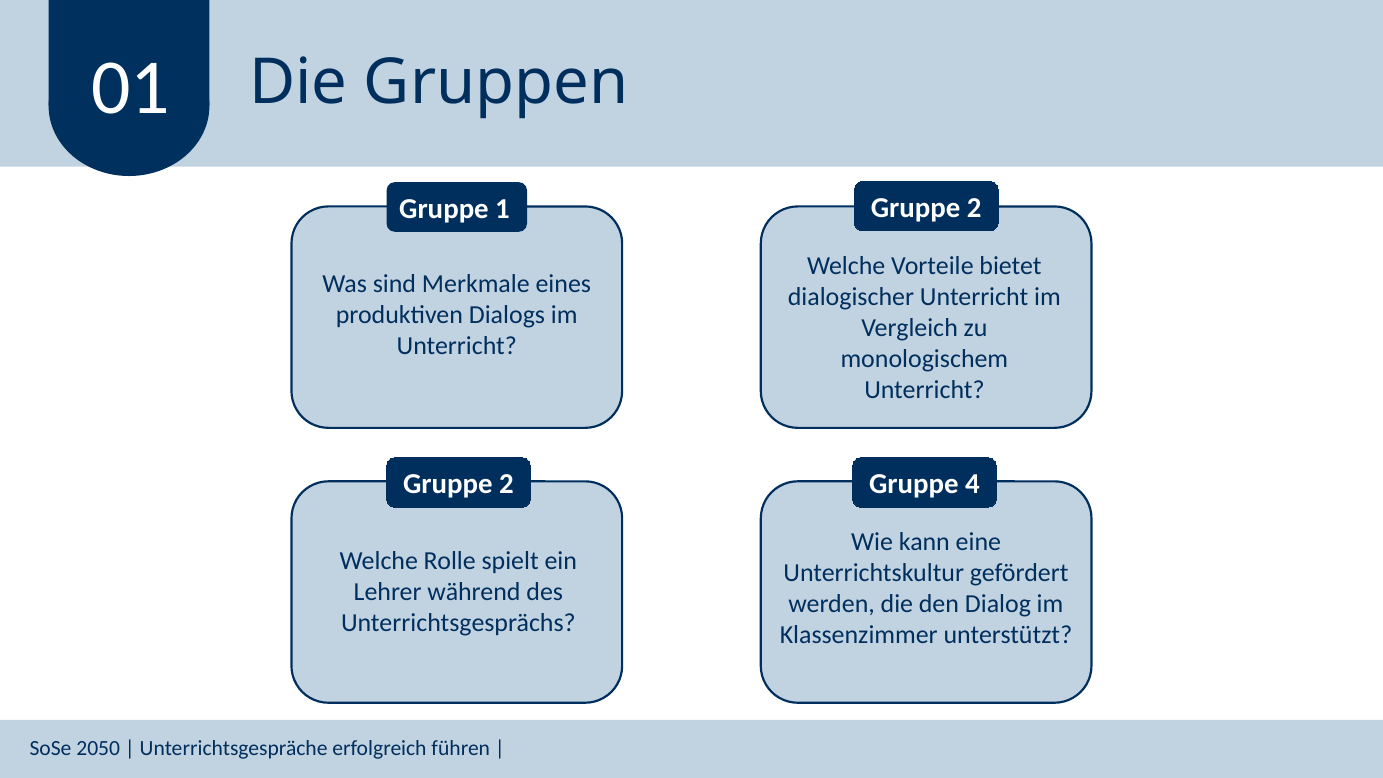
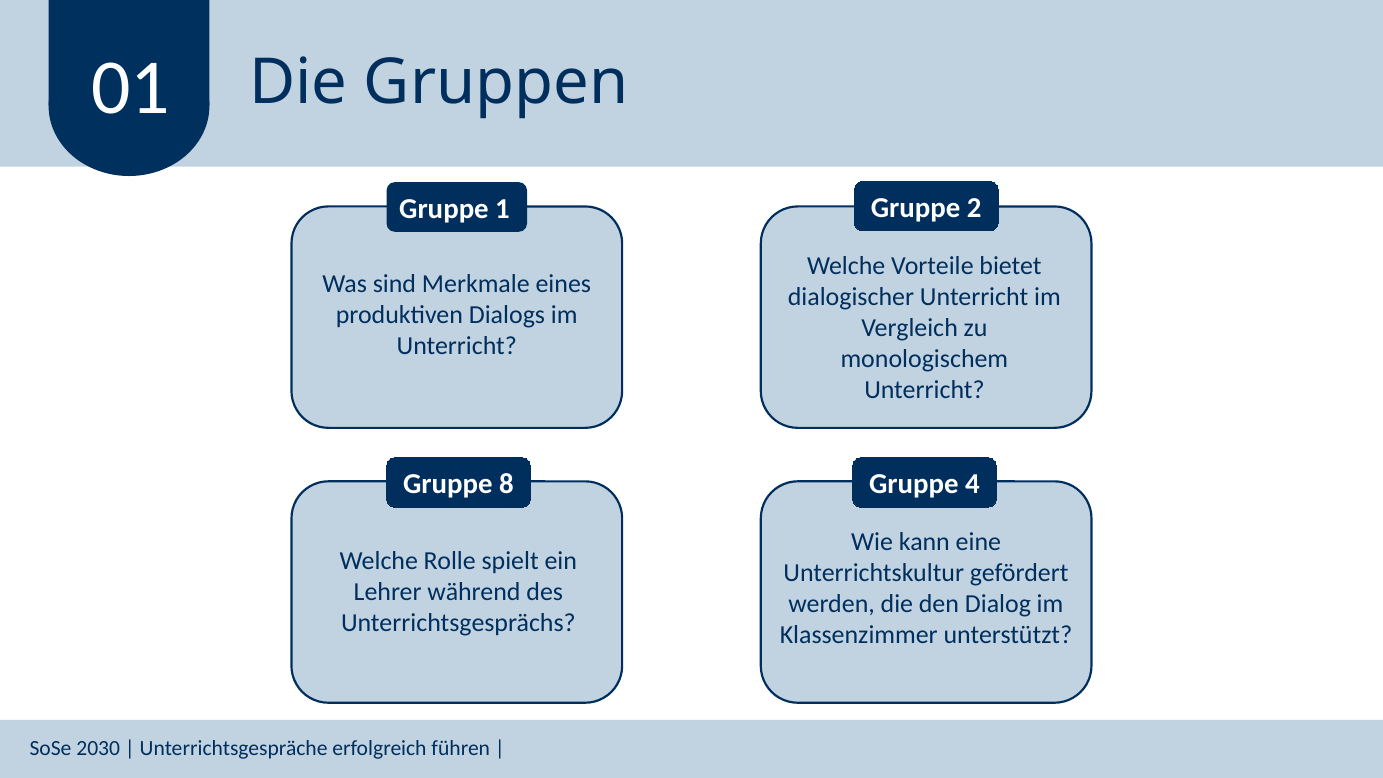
2: 2 -> 8 (506, 484)
2050: 2050 -> 2030 (98, 748)
